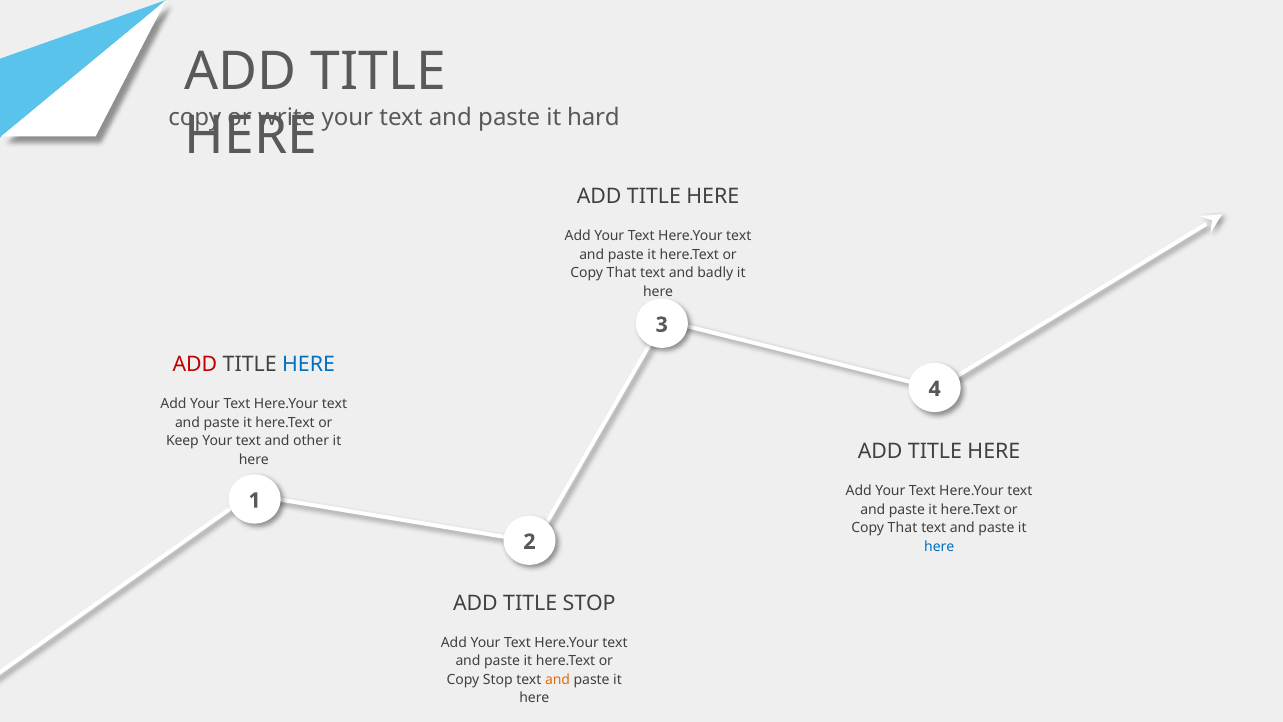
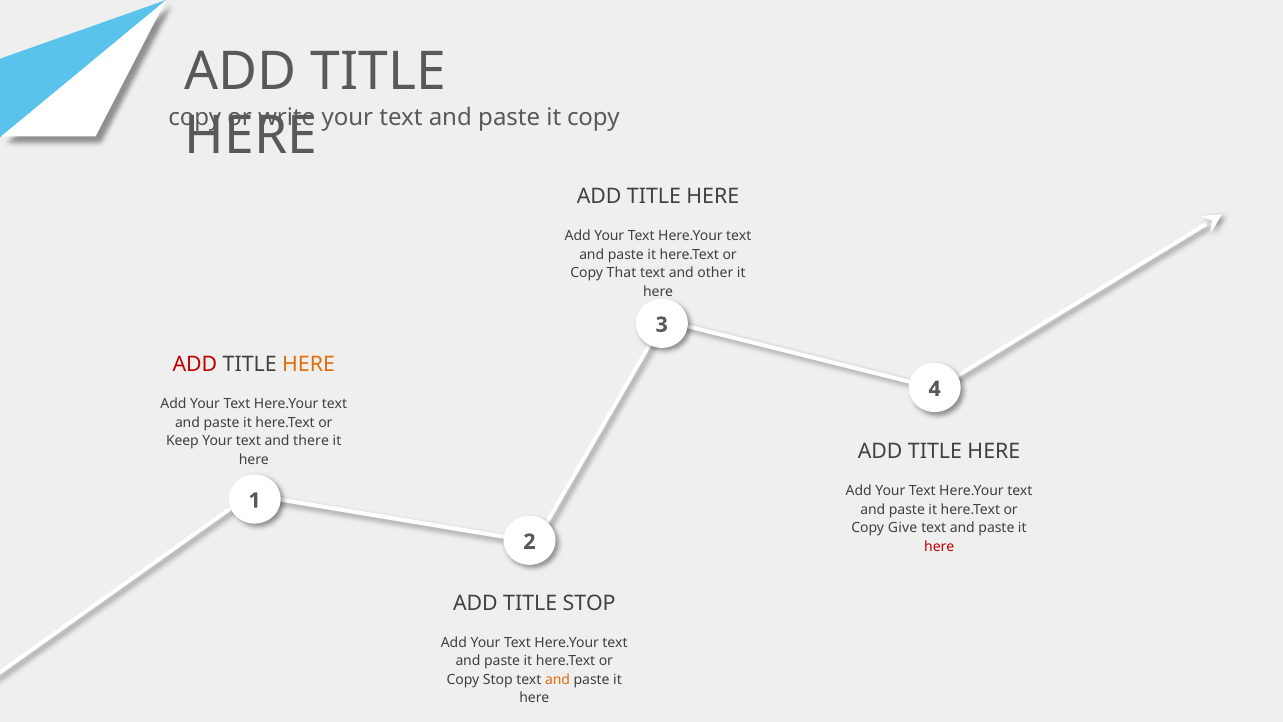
it hard: hard -> copy (593, 117)
badly: badly -> other (715, 273)
HERE colour: blue -> orange (309, 365)
other: other -> there (311, 441)
That: That -> Give (903, 528)
here colour: blue -> red (939, 547)
